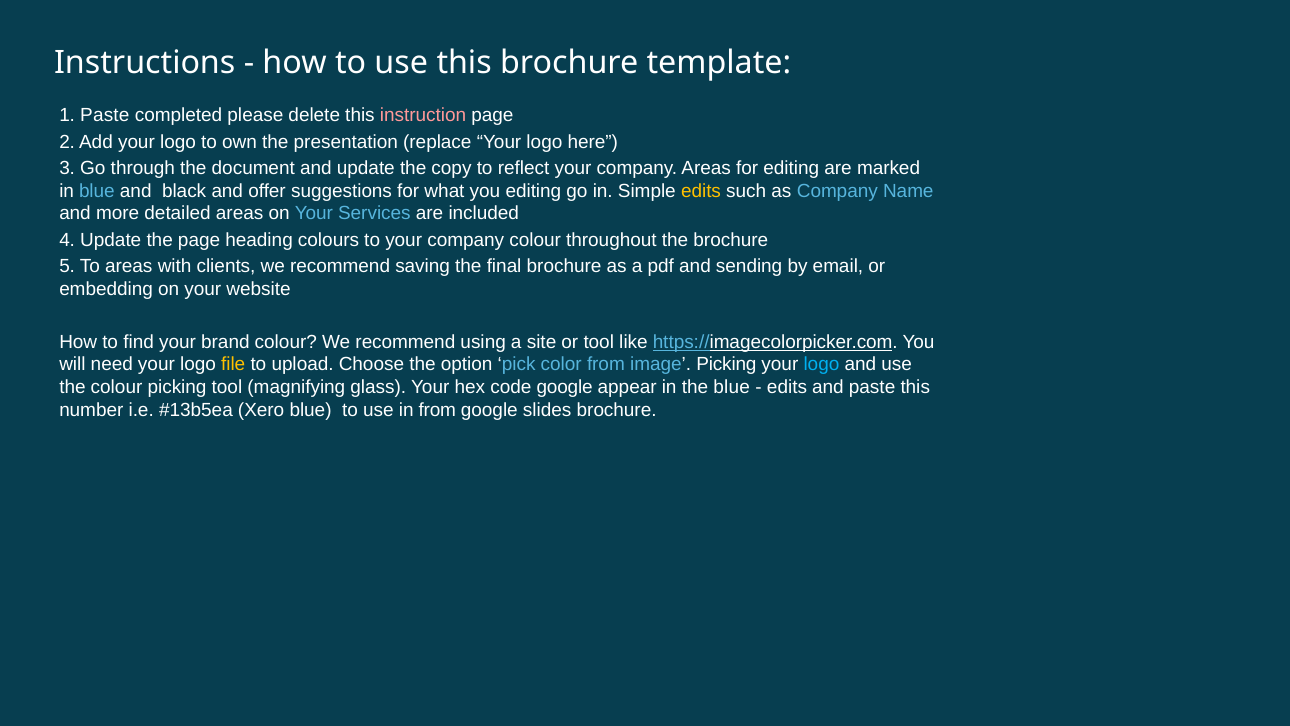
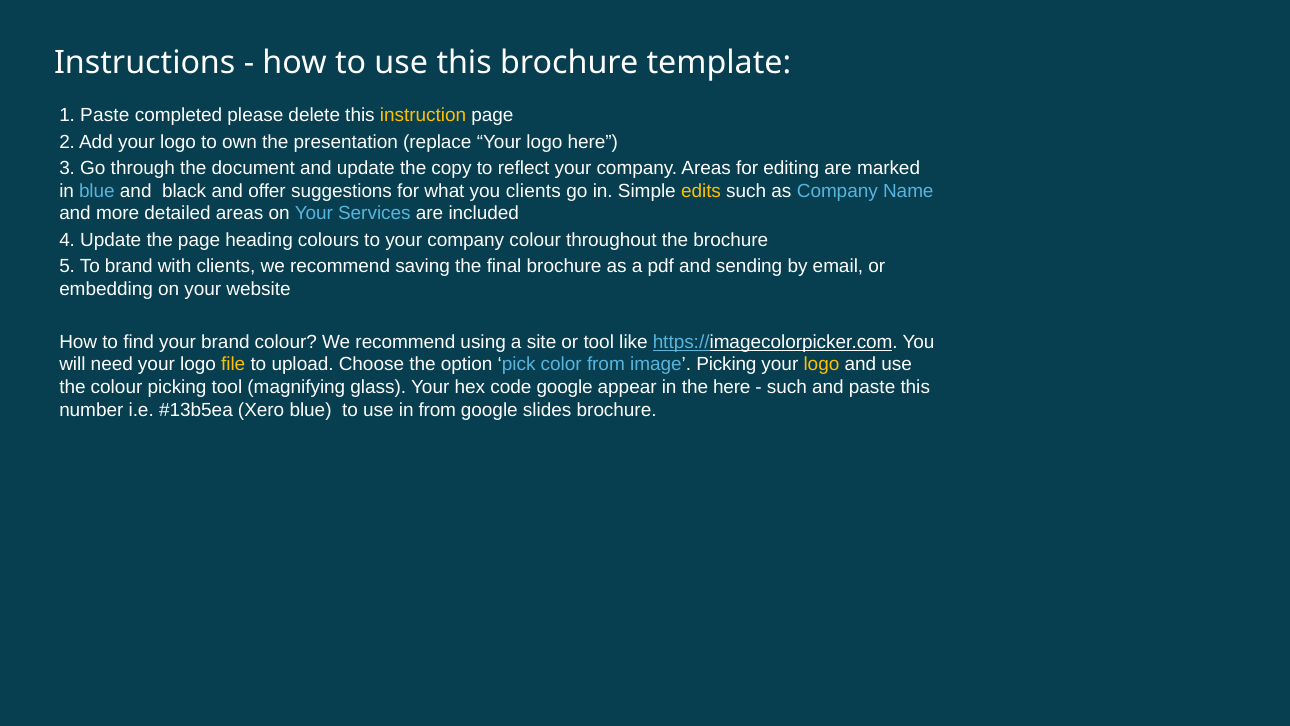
instruction colour: pink -> yellow (423, 115)
you editing: editing -> clients (533, 191)
To areas: areas -> brand (129, 266)
logo colour: light blue -> yellow (821, 364)
the blue: blue -> here (732, 387)
edits: edits -> such (787, 387)
